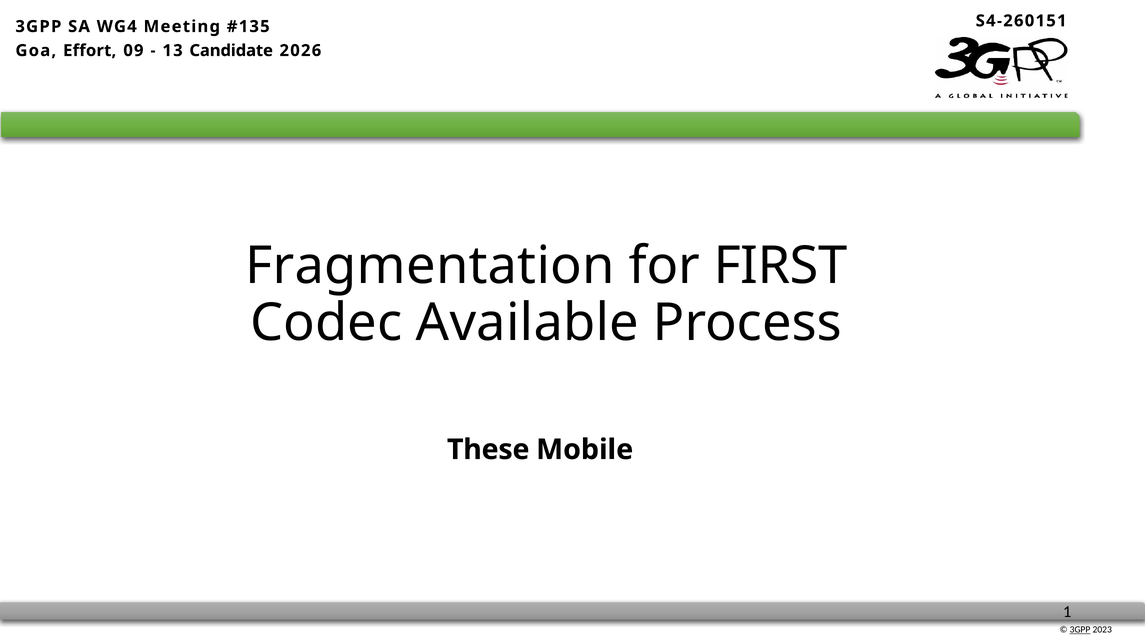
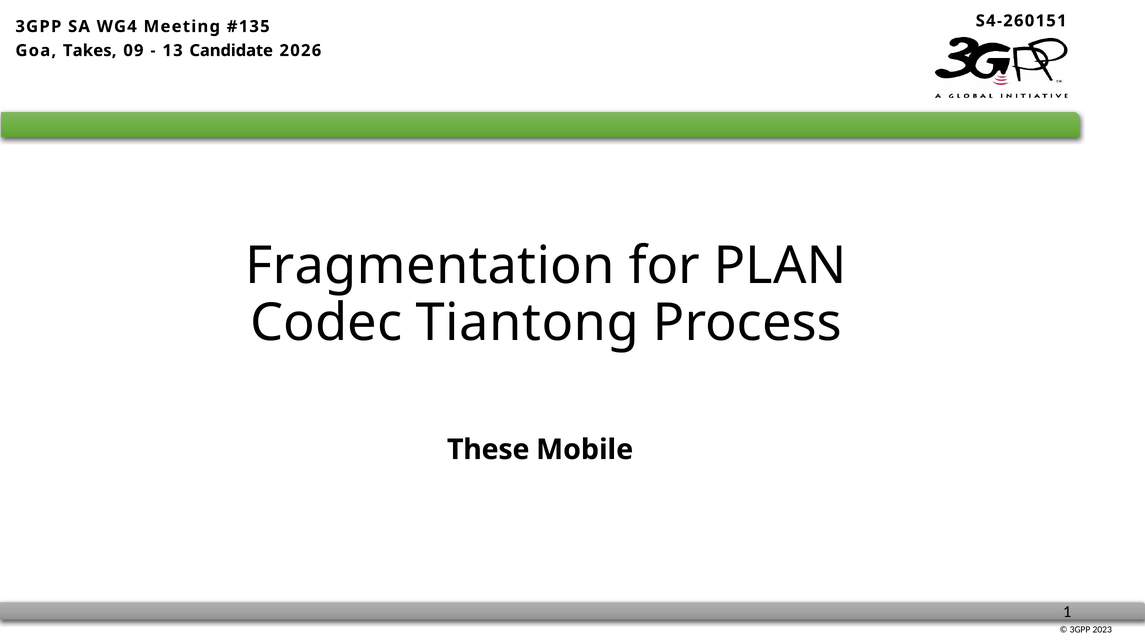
Effort: Effort -> Takes (90, 51)
FIRST: FIRST -> PLAN (780, 266)
Available: Available -> Tiantong (527, 323)
3GPP underline: present -> none (1080, 630)
